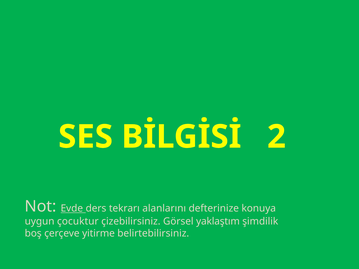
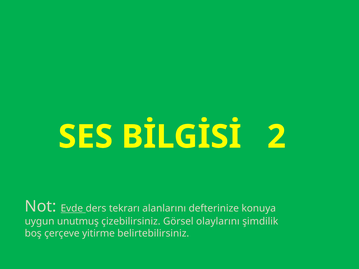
çocuktur: çocuktur -> unutmuş (78, 222)
yaklaştım: yaklaştım -> olaylarını (218, 222)
